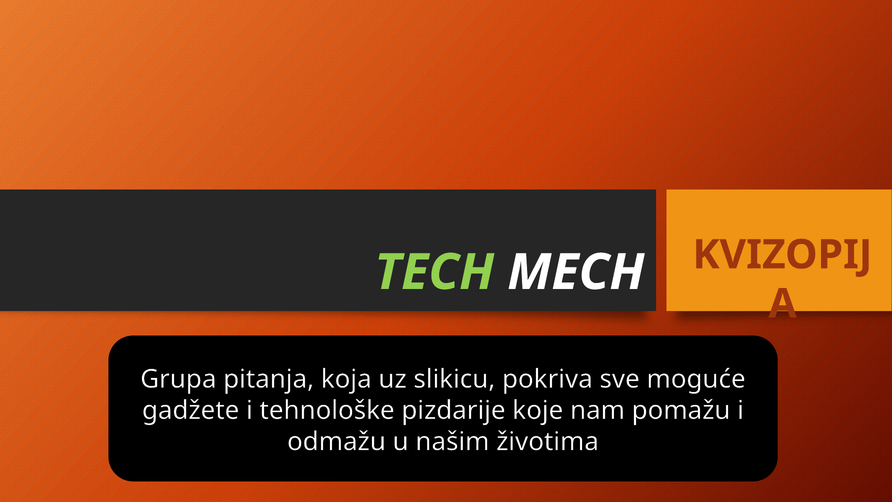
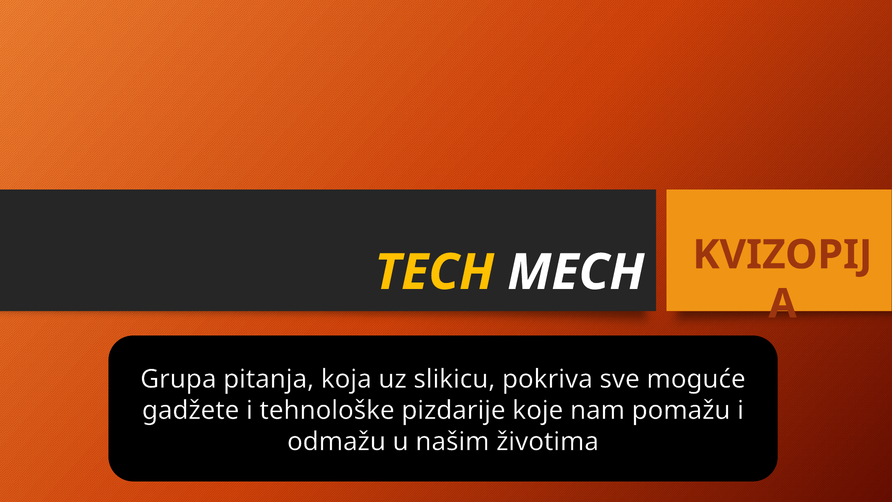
TECH colour: light green -> yellow (434, 272)
